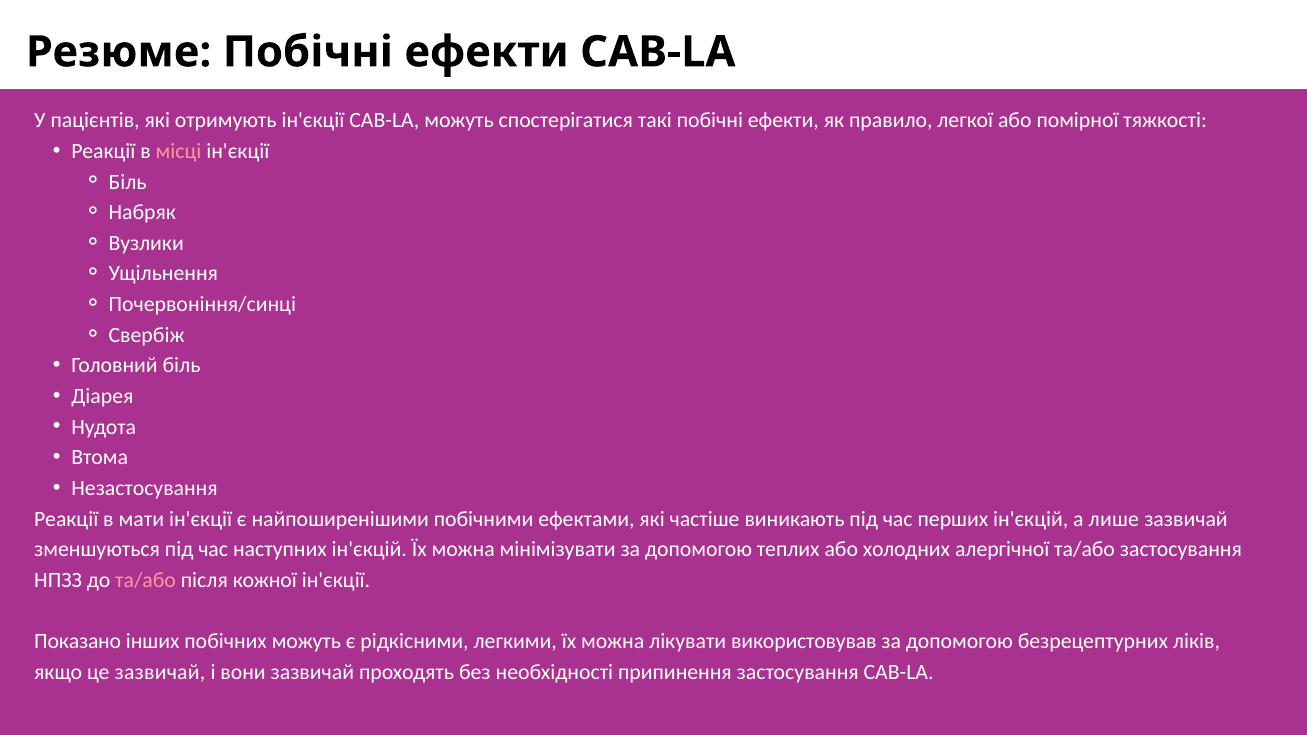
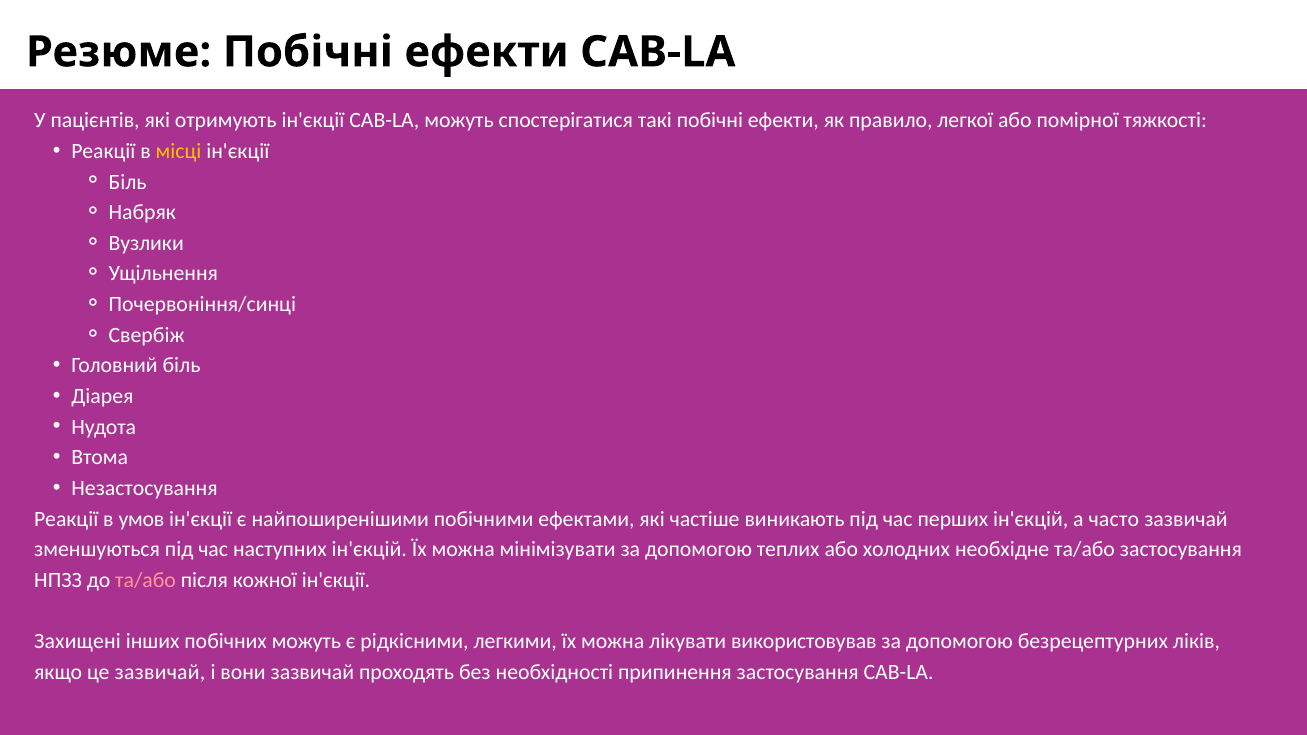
місці colour: pink -> yellow (179, 151)
мати: мати -> умов (141, 519)
лише: лише -> часто (1114, 519)
алергічної: алергічної -> необхідне (1002, 550)
Показано: Показано -> Захищені (78, 642)
